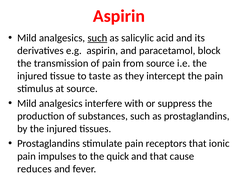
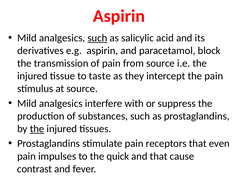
the underline: none -> present (37, 129)
ionic: ionic -> even (219, 144)
reduces: reduces -> contrast (35, 169)
